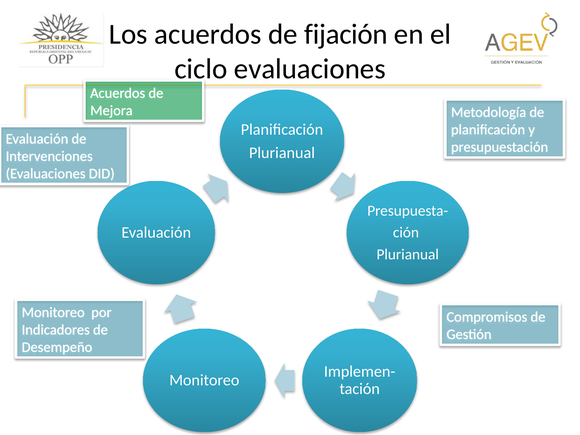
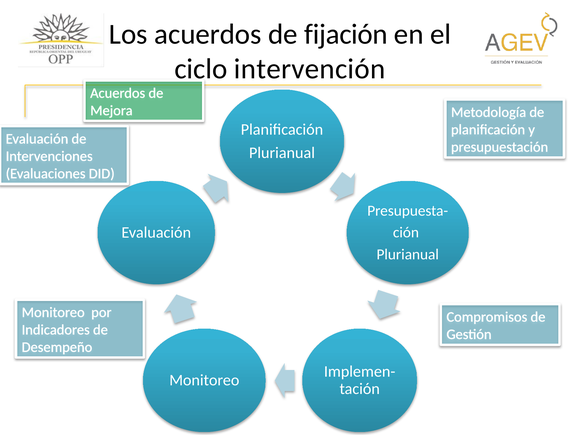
evaluaciones: evaluaciones -> intervención (310, 69)
